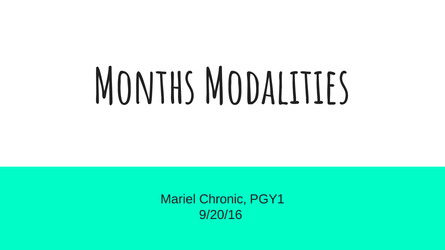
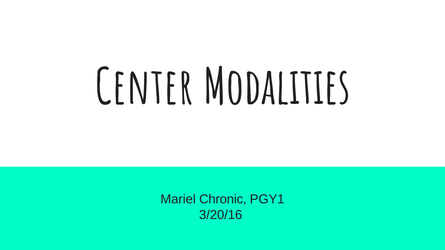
Months: Months -> Center (144, 88)
9/20/16: 9/20/16 -> 3/20/16 (221, 215)
